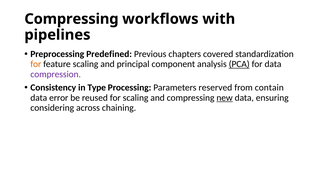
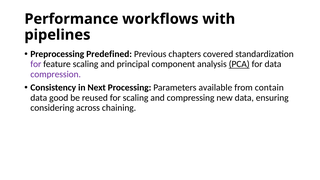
Compressing: Compressing -> Performance (71, 19)
for colour: orange -> purple (36, 64)
Type: Type -> Next (97, 88)
reserved: reserved -> available (215, 88)
error: error -> good (59, 98)
new underline: present -> none (225, 98)
